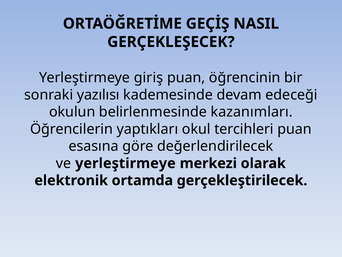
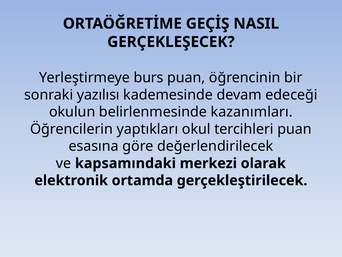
giriş: giriş -> burs (149, 78)
ve yerleştirmeye: yerleştirmeye -> kapsamındaki (125, 163)
